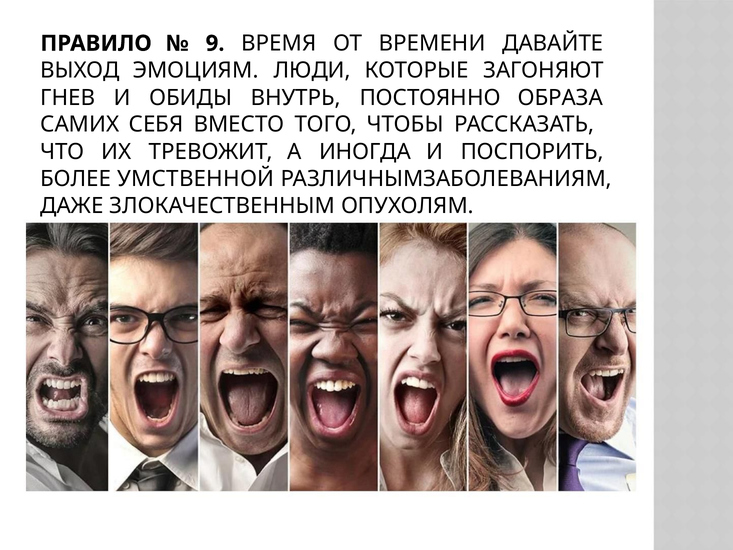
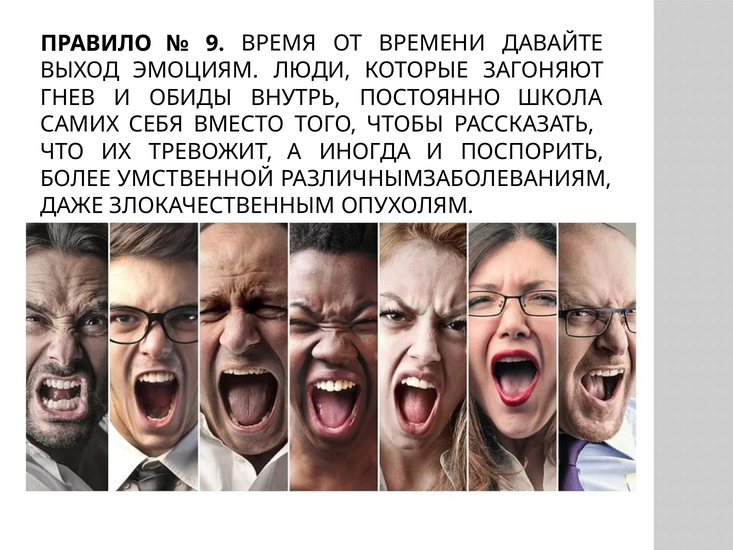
ОБРАЗА: ОБРАЗА -> ШКОЛА (560, 98)
